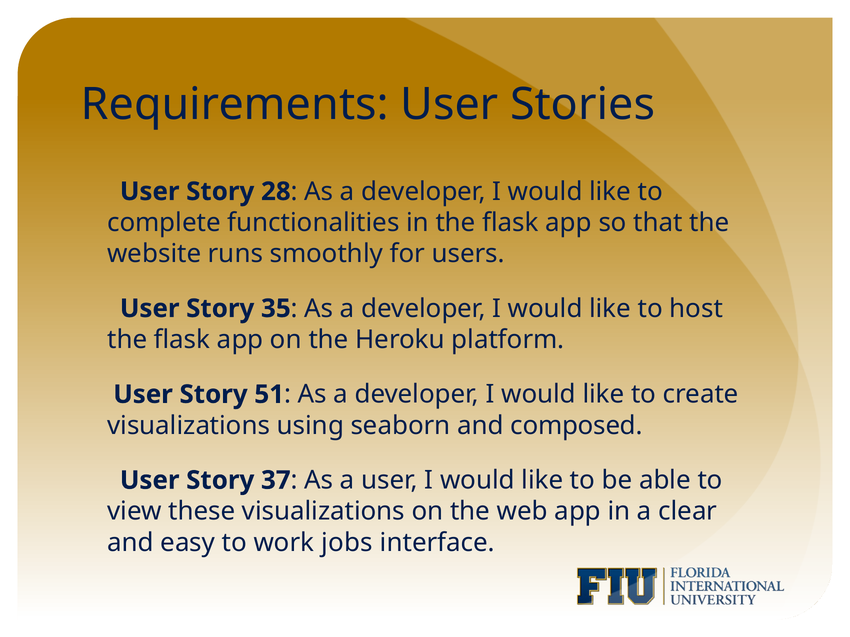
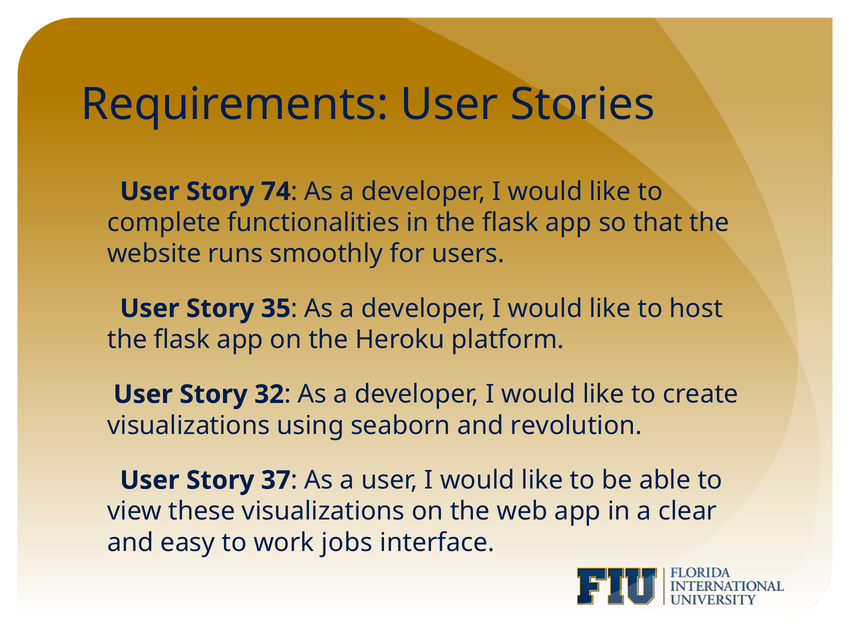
28: 28 -> 74 (276, 192)
51: 51 -> 32 (269, 395)
composed: composed -> revolution (576, 426)
